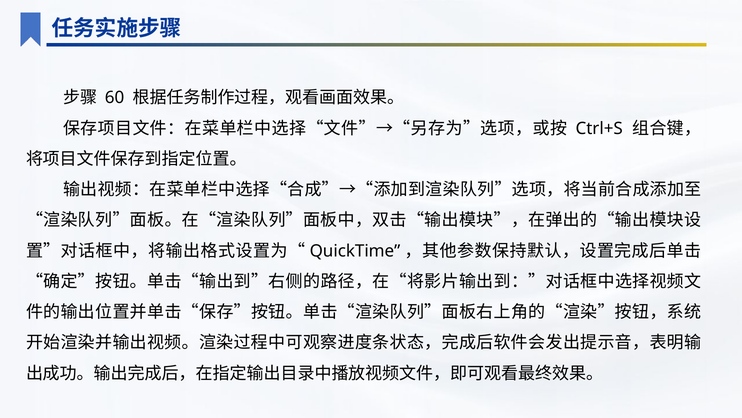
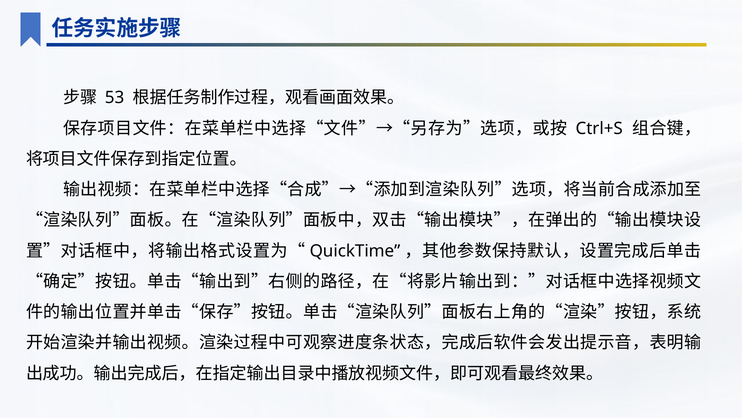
60: 60 -> 53 (115, 98)
